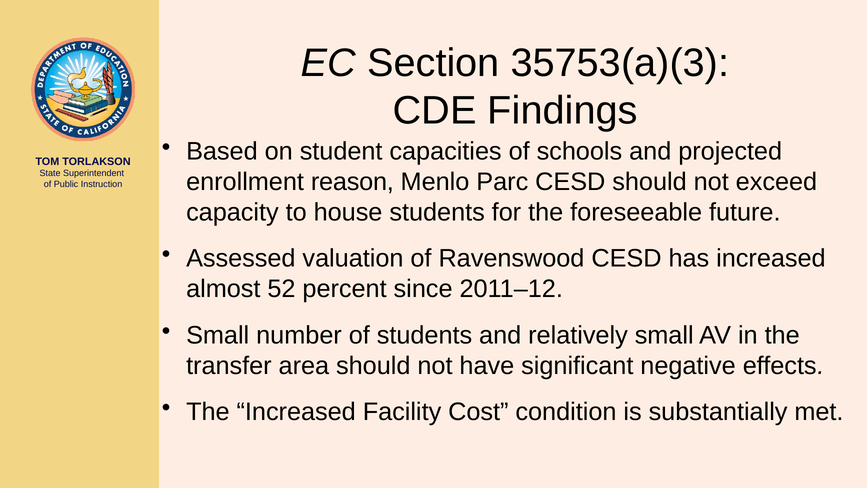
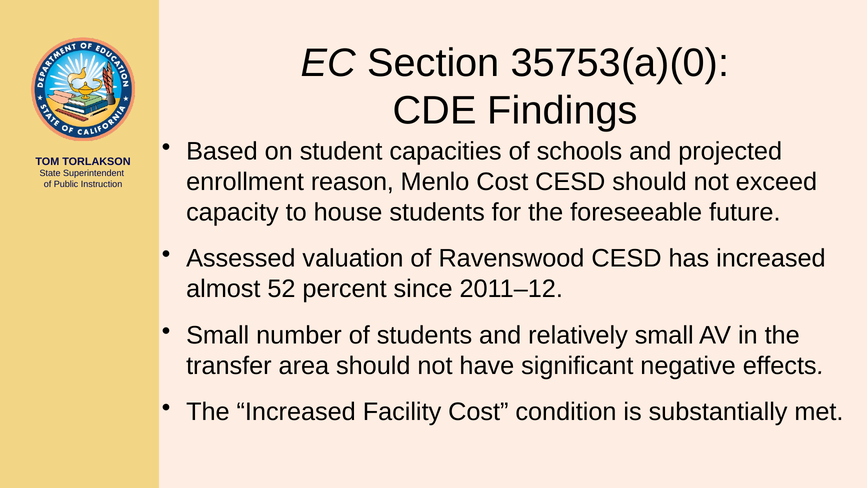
35753(a)(3: 35753(a)(3 -> 35753(a)(0 (620, 63)
Menlo Parc: Parc -> Cost (502, 182)
